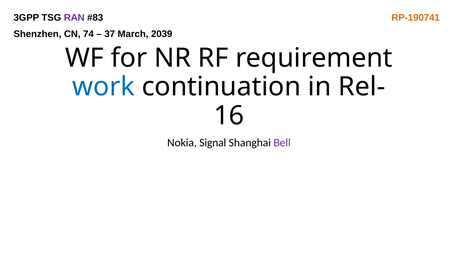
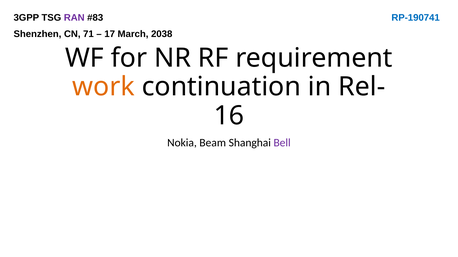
RP-190741 colour: orange -> blue (416, 18)
74: 74 -> 71 (88, 34)
37: 37 -> 17 (110, 34)
2039: 2039 -> 2038 (162, 34)
work colour: blue -> orange (104, 87)
Signal: Signal -> Beam (213, 143)
